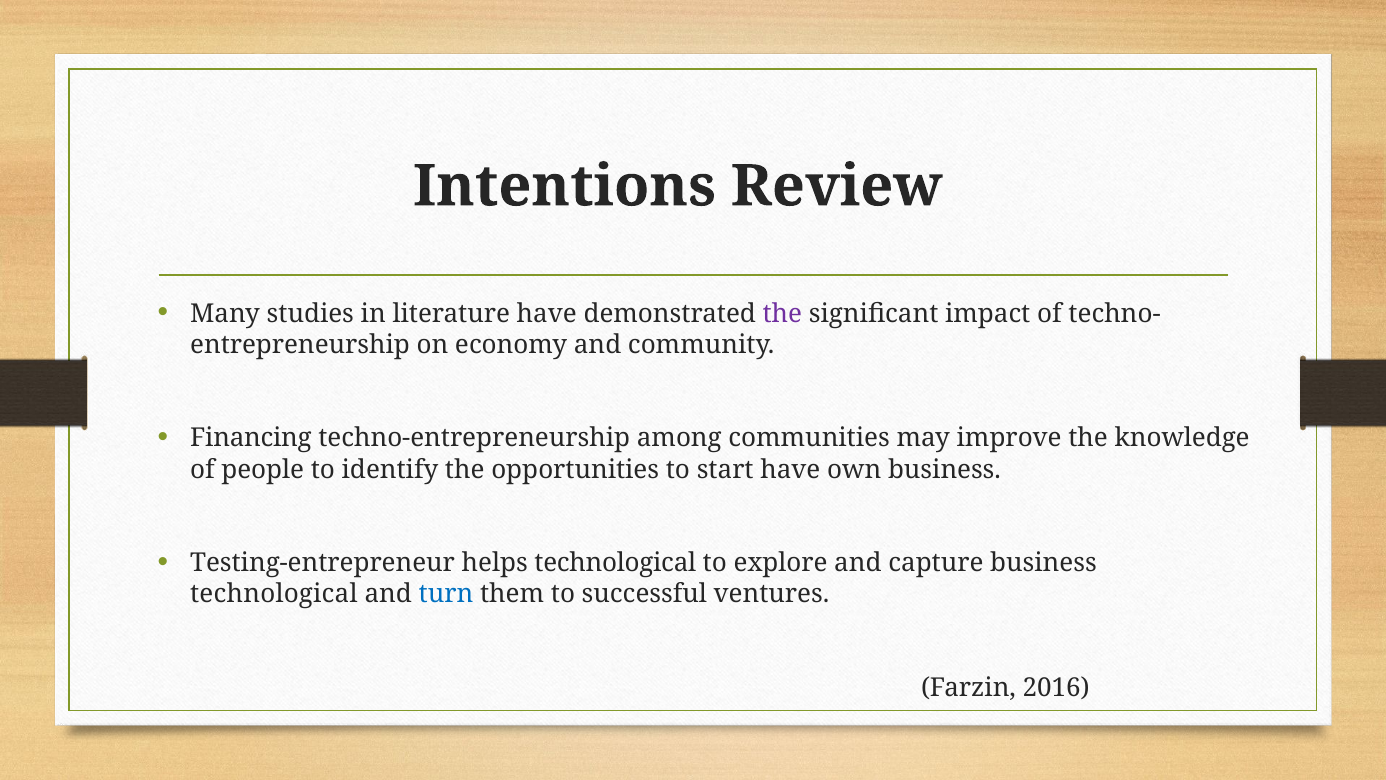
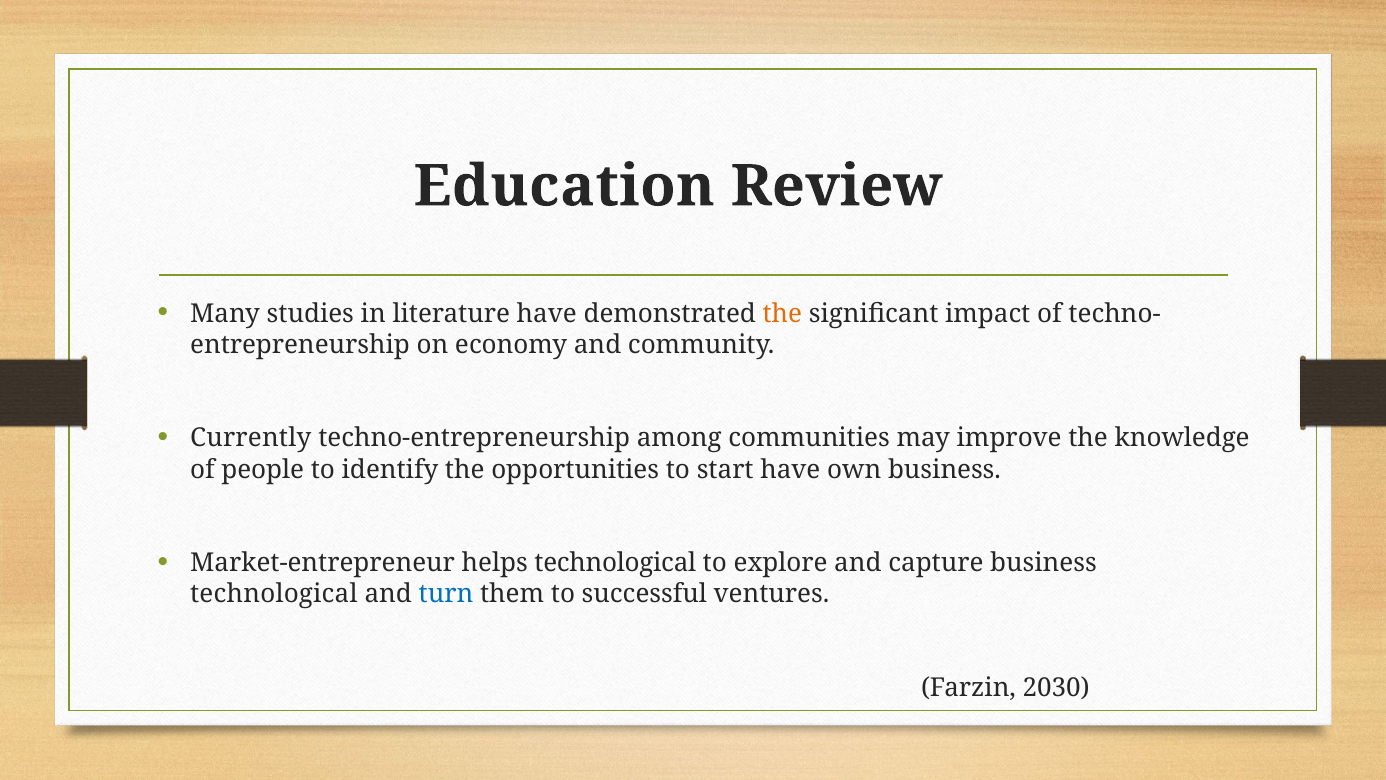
Intentions: Intentions -> Education (564, 186)
the colour: purple -> orange (782, 313)
Financing: Financing -> Currently (251, 438)
Testing-entrepreneur: Testing-entrepreneur -> Market-entrepreneur (323, 563)
2016: 2016 -> 2030 (1056, 688)
